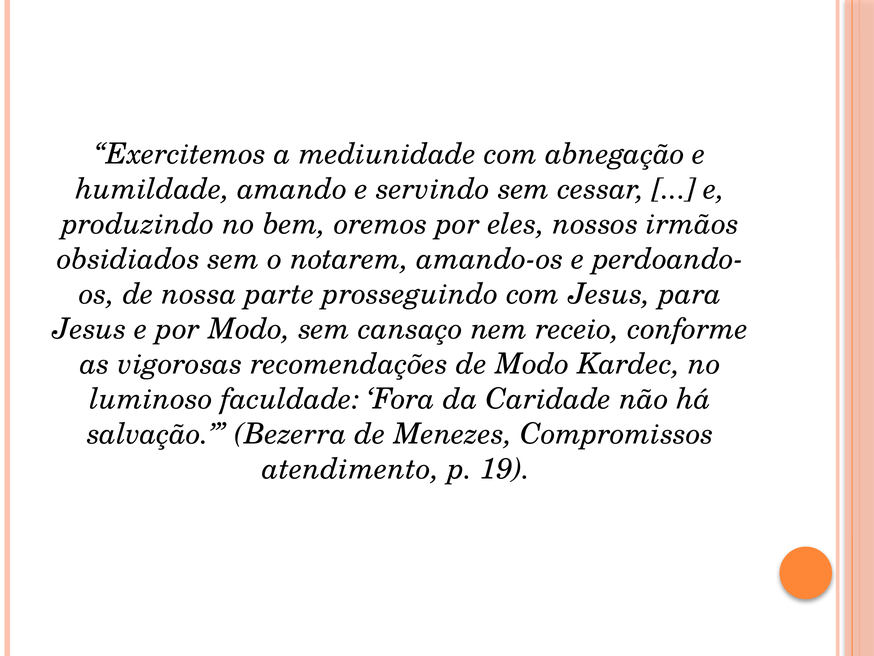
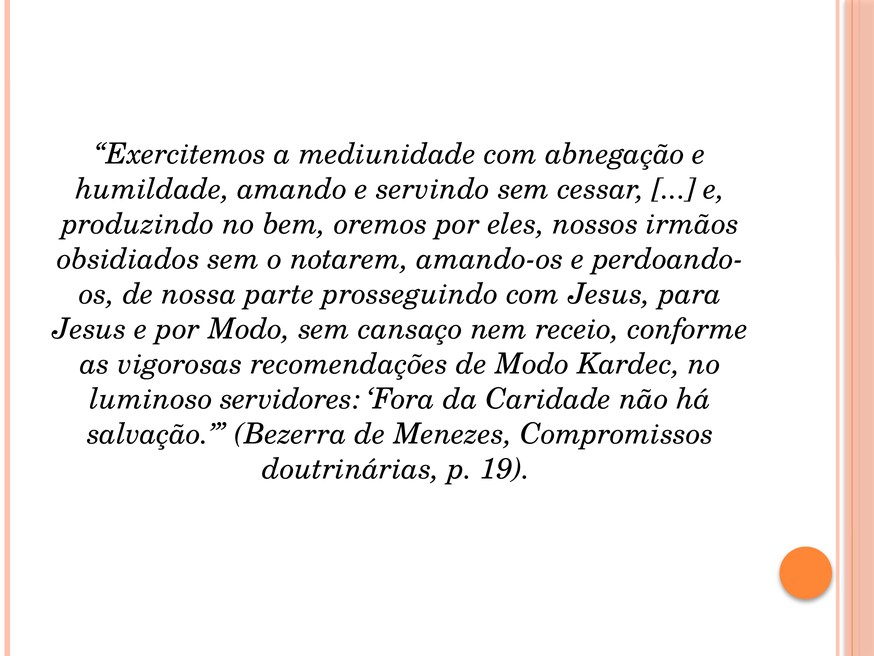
faculdade: faculdade -> servidores (290, 399)
atendimento: atendimento -> doutrinárias (351, 469)
